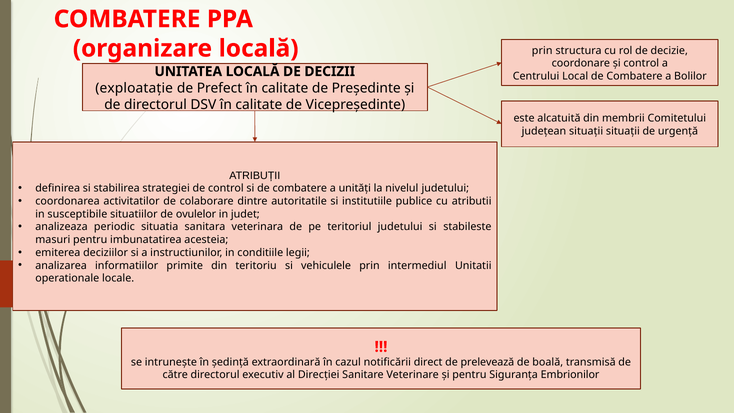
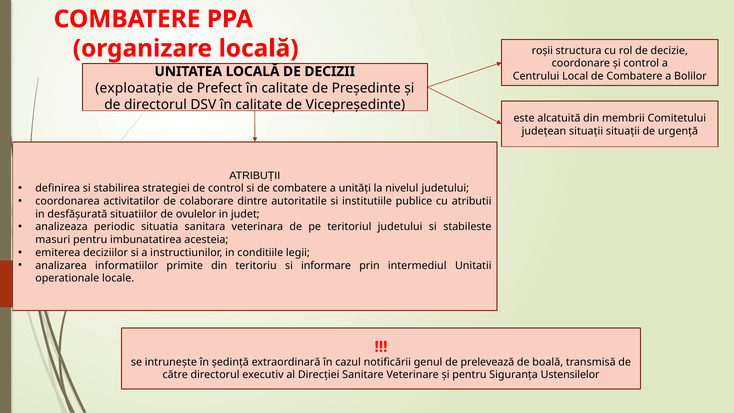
prin: prin -> roșii (542, 50)
susceptibile: susceptibile -> desfășurată (77, 214)
vehiculele: vehiculele -> informare (326, 265)
direct: direct -> genul (428, 362)
Embrionilor: Embrionilor -> Ustensilelor (570, 375)
